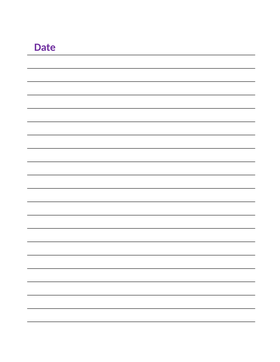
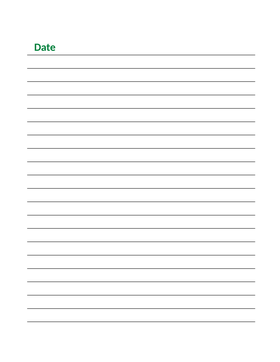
Date colour: purple -> green (45, 47)
